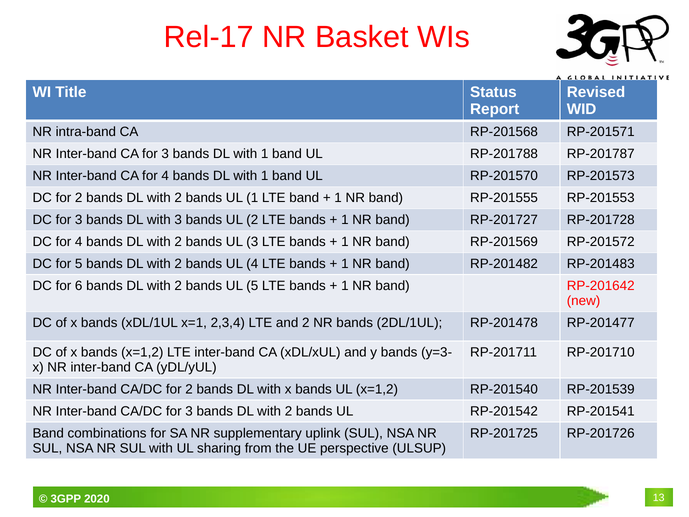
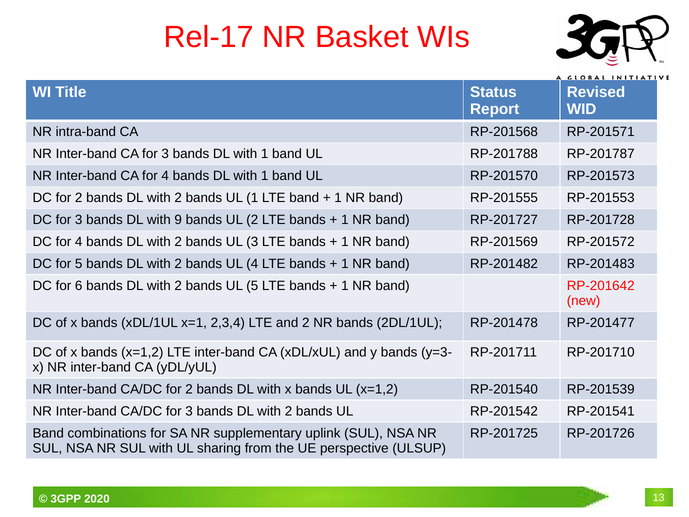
with 3: 3 -> 9 (178, 220)
